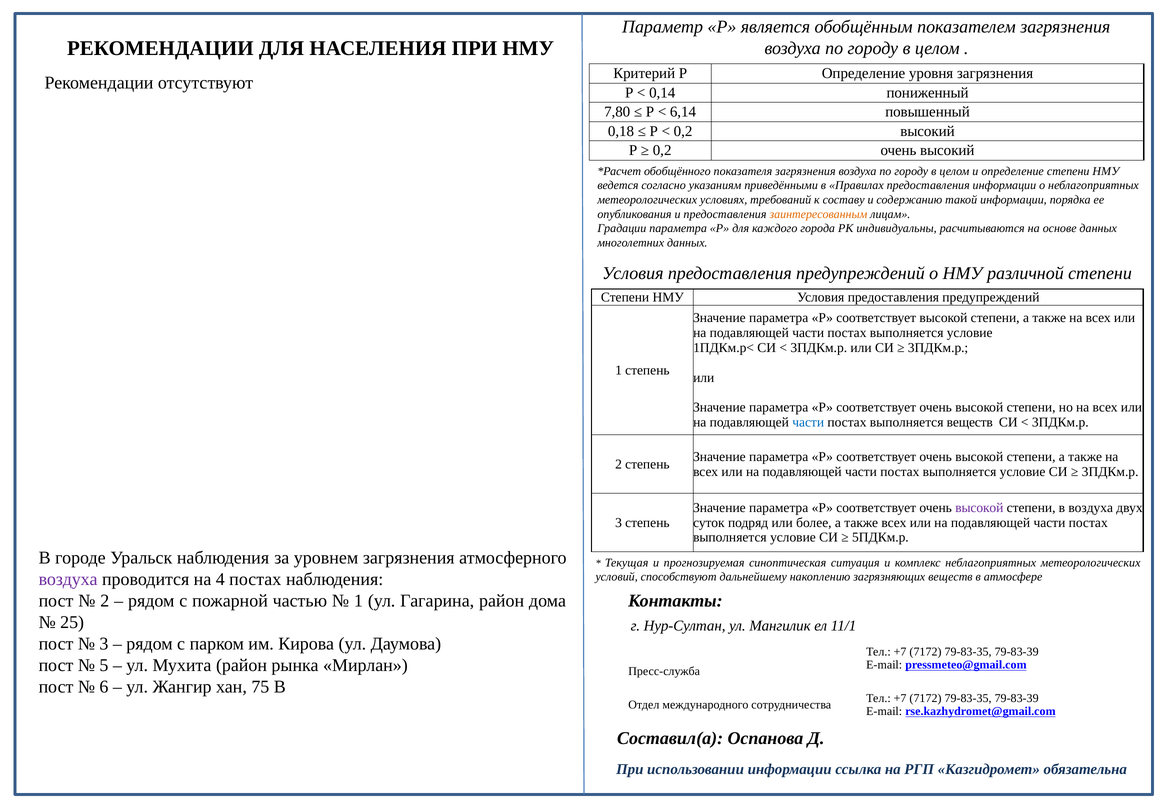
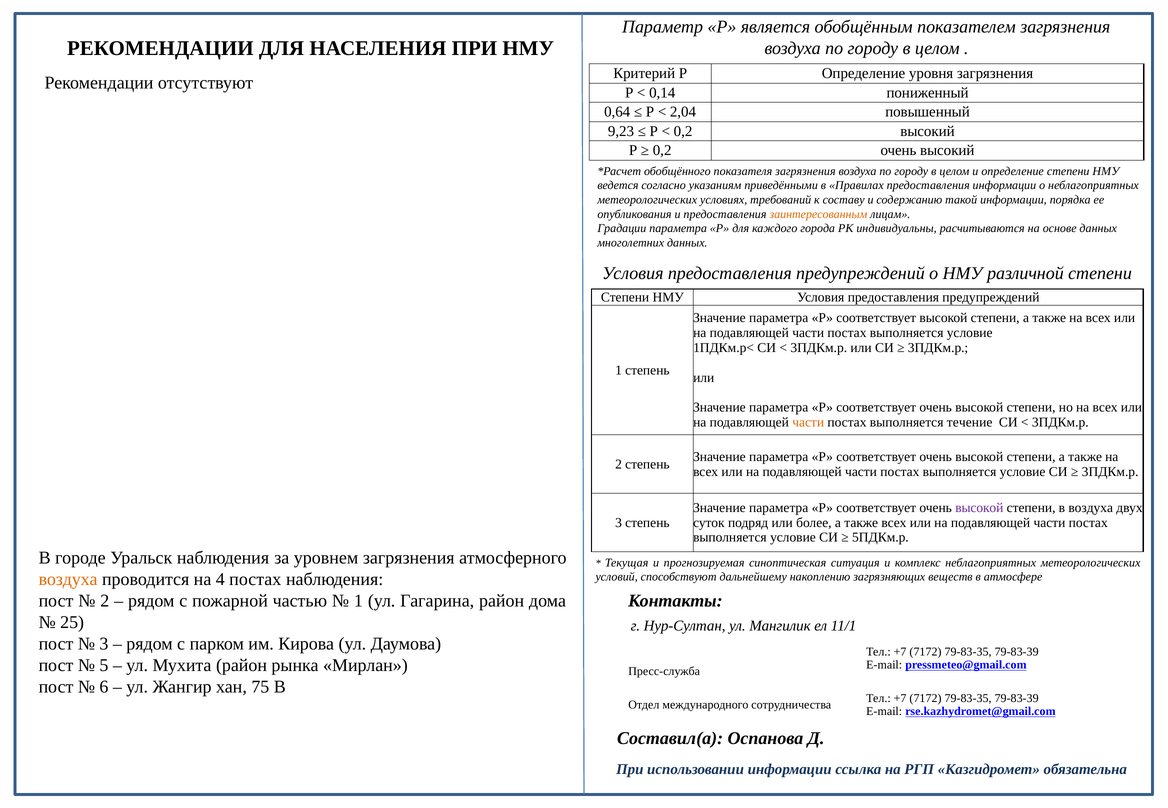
7,80: 7,80 -> 0,64 (617, 112)
6,14: 6,14 -> 2,04 (683, 112)
0,18: 0,18 -> 9,23 (621, 131)
части colour: blue -> orange (808, 423)
выполняется веществ: веществ -> течение (970, 423)
воздуха colour: purple -> orange (68, 580)
